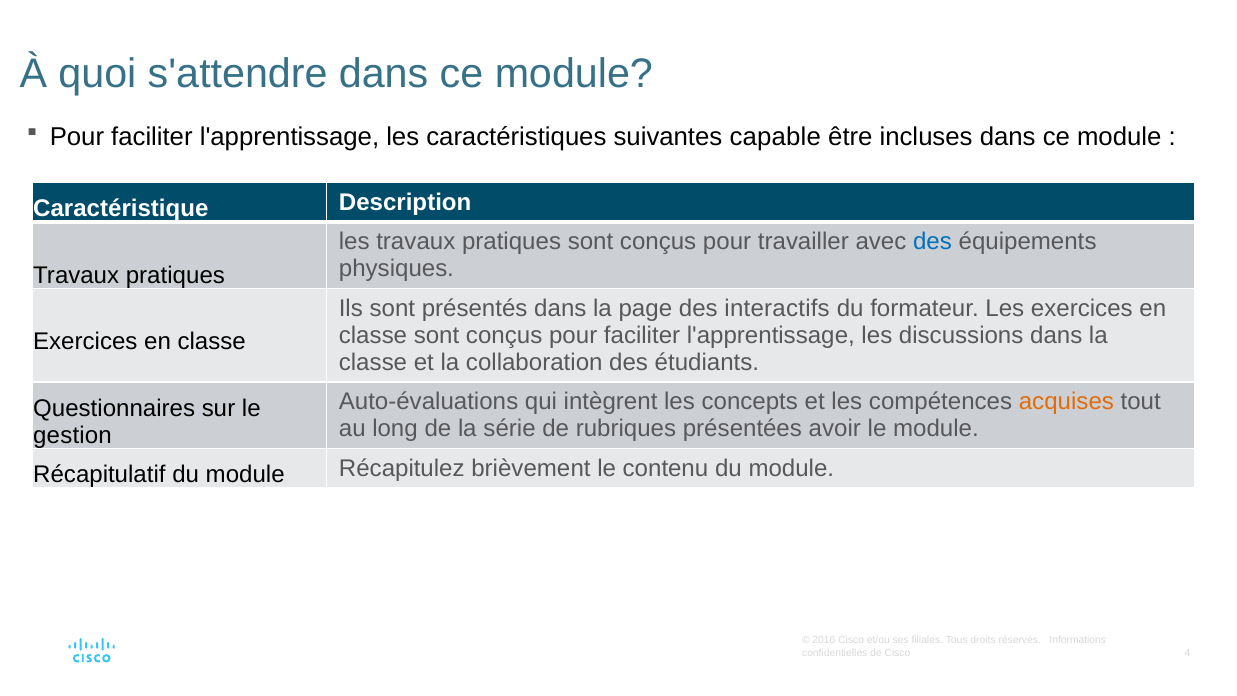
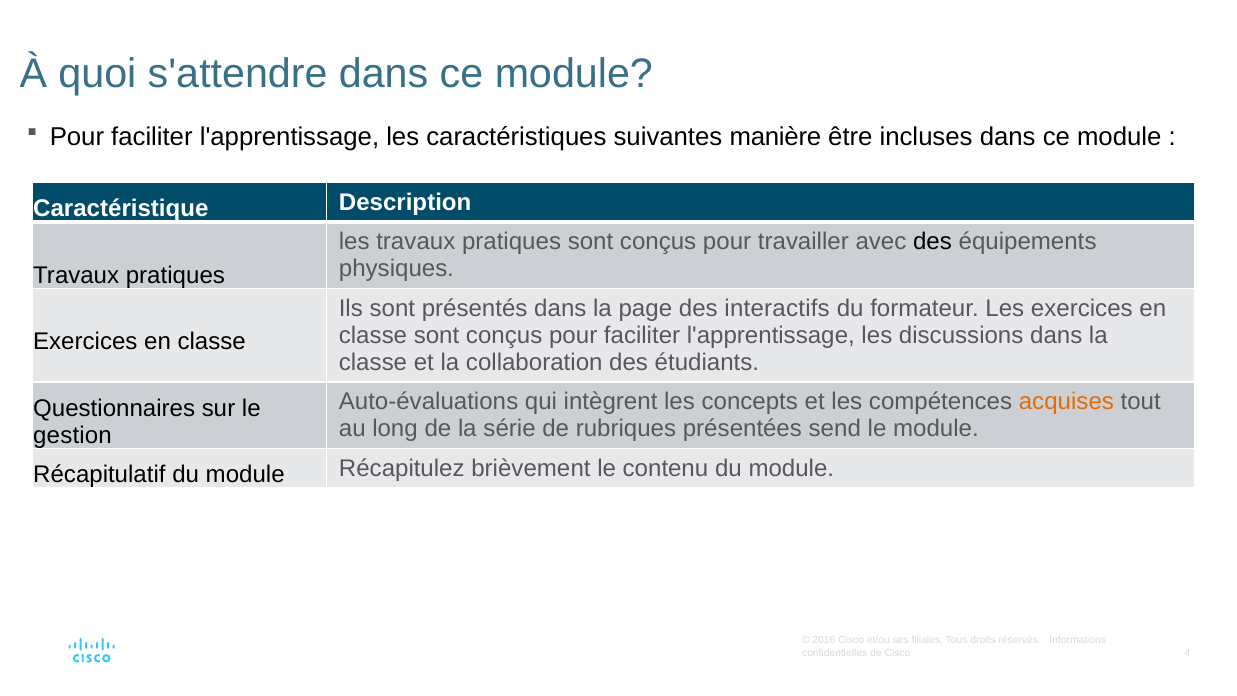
capable: capable -> manière (775, 137)
des colour: blue -> black (932, 242)
avoir: avoir -> send (835, 429)
